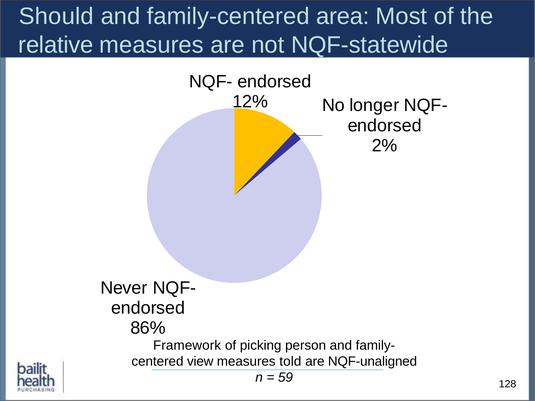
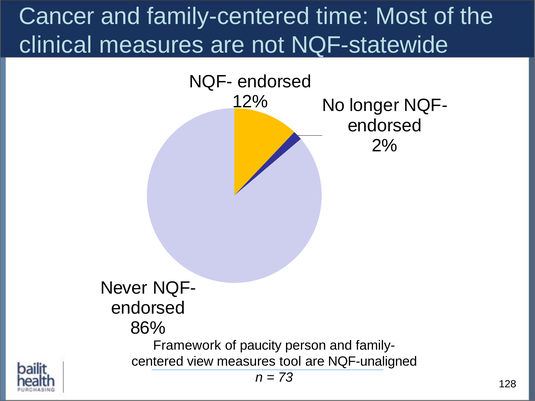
Should: Should -> Cancer (57, 16)
area: area -> time (343, 16)
relative: relative -> clinical (56, 45)
picking: picking -> paucity (261, 346)
told: told -> tool (290, 362)
59: 59 -> 73 (285, 378)
